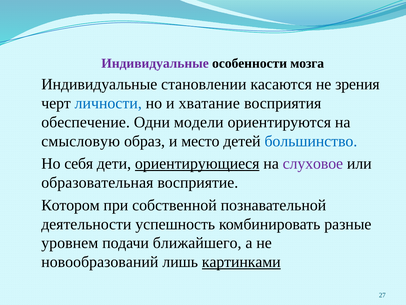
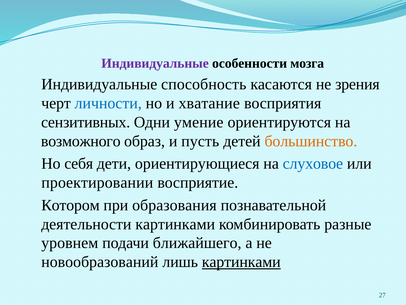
становлении: становлении -> способность (204, 84)
обеспечение: обеспечение -> сензитивных (86, 122)
модели: модели -> умение (199, 122)
смысловую: смысловую -> возможного (81, 141)
место: место -> пусть (200, 141)
большинство colour: blue -> orange (311, 141)
ориентирующиеся underline: present -> none (197, 163)
слуховое colour: purple -> blue (313, 163)
образовательная: образовательная -> проектировании (97, 182)
собственной: собственной -> образования (174, 205)
деятельности успешность: успешность -> картинками (175, 224)
